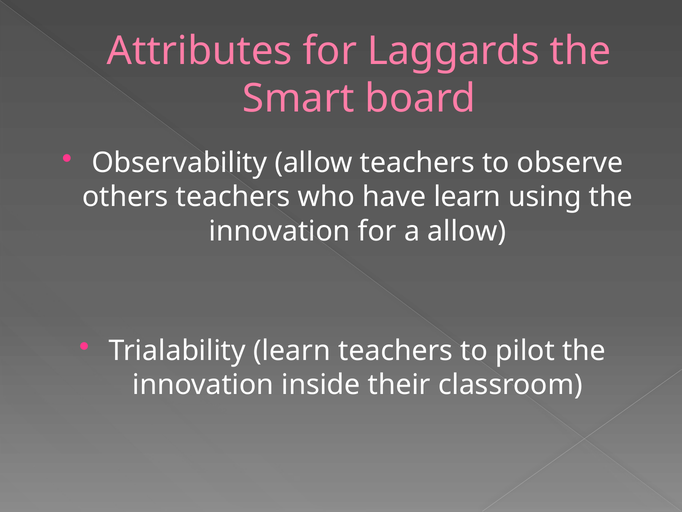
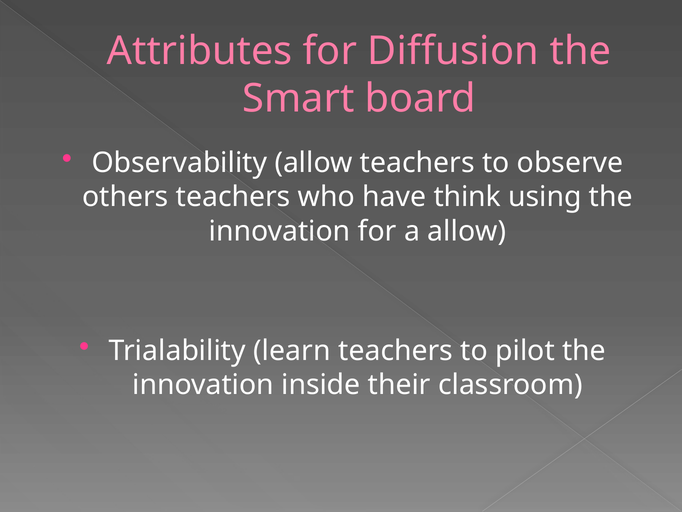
Laggards: Laggards -> Diffusion (453, 51)
have learn: learn -> think (467, 197)
